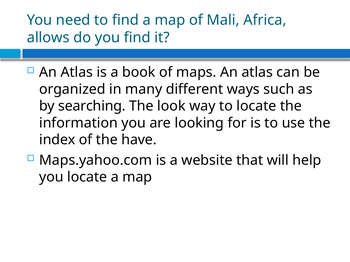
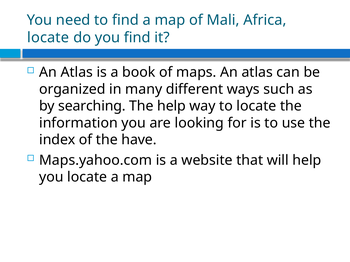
allows: allows -> locate (48, 38)
The look: look -> help (171, 106)
